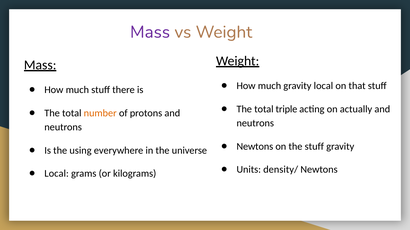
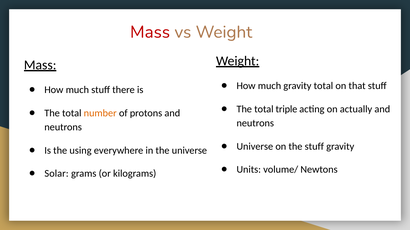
Mass colour: purple -> red (150, 32)
gravity local: local -> total (323, 86)
Newtons: Newtons -> Universe (255, 147)
density/: density/ -> volume/ (281, 170)
Local: Local -> Solar (57, 174)
